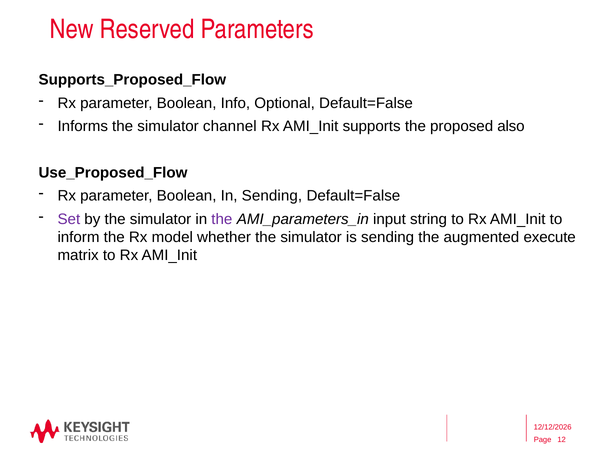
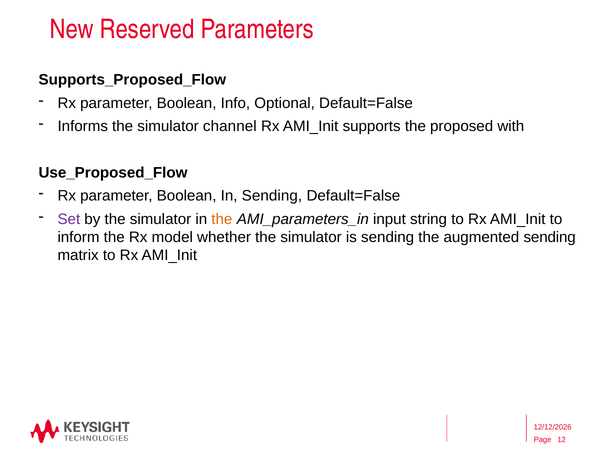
also: also -> with (511, 126)
the colour: purple -> orange (222, 219)
augmented execute: execute -> sending (550, 238)
